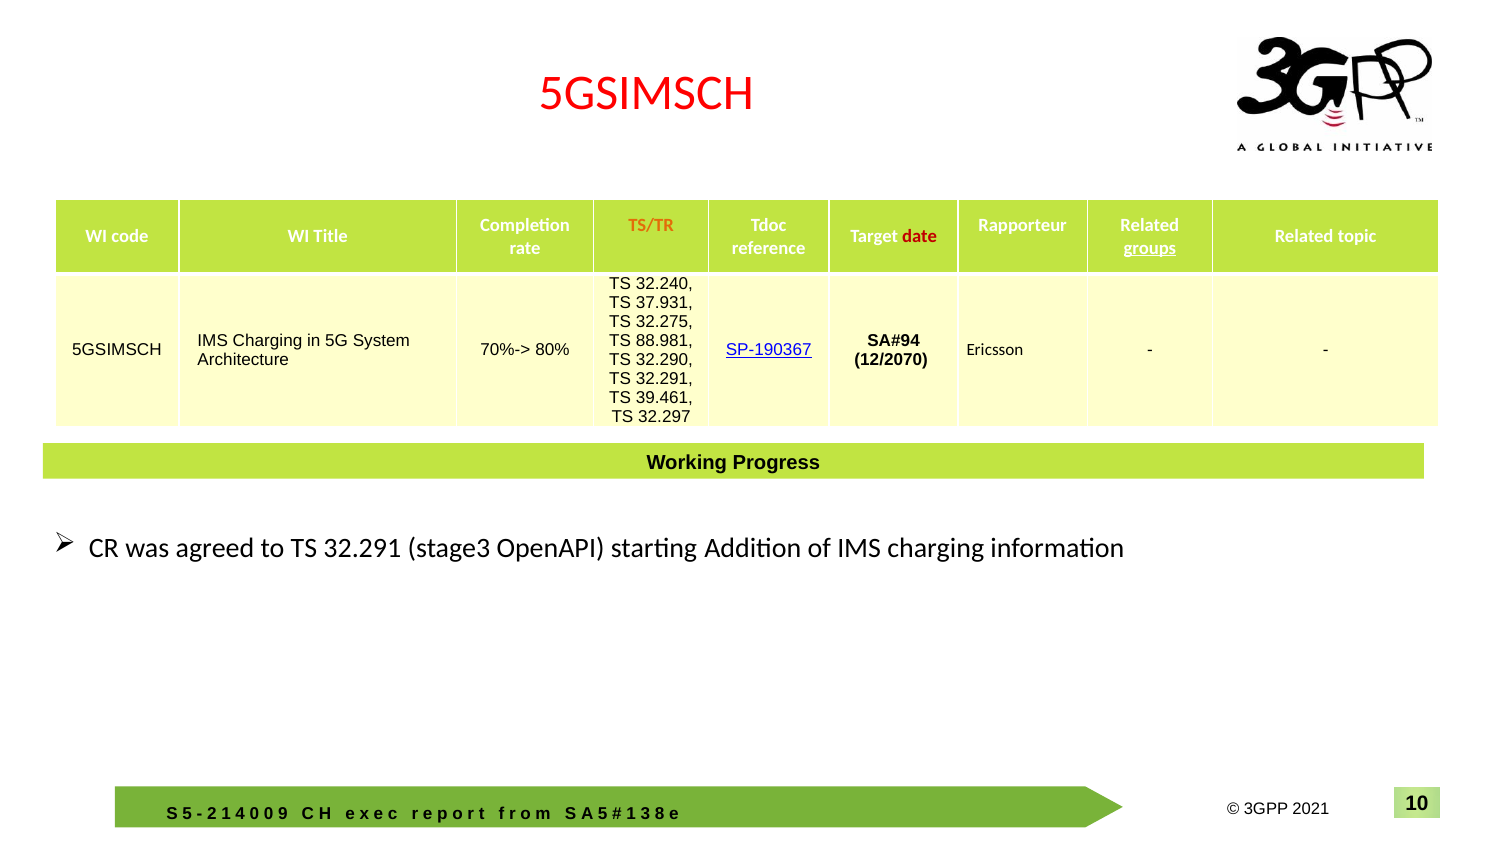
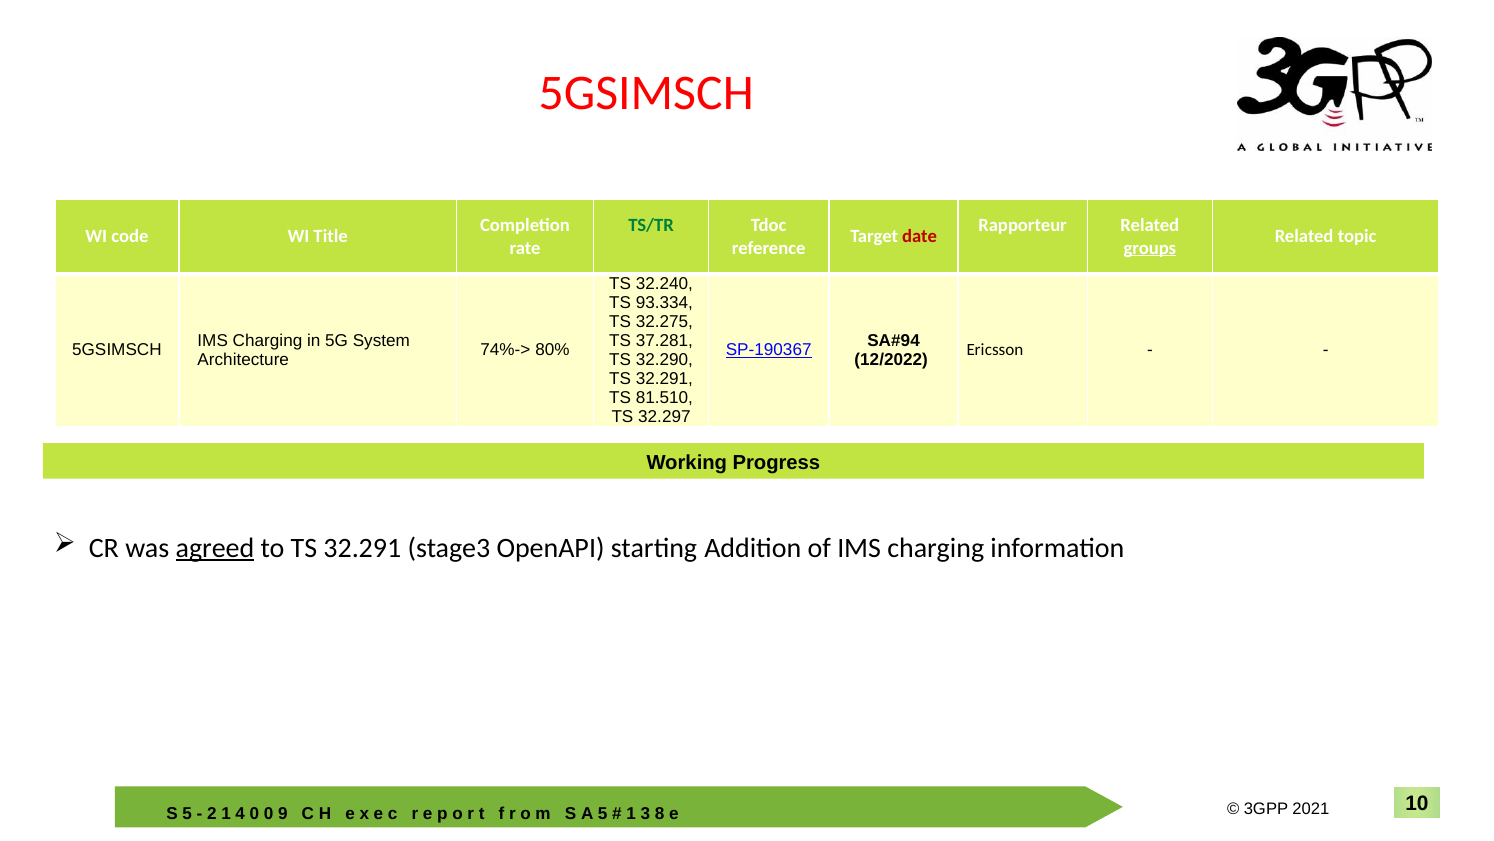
TS/TR colour: orange -> green (651, 225)
37.931: 37.931 -> 93.334 (664, 302)
88.981: 88.981 -> 37.281 (664, 340)
70%->: 70%-> -> 74%-> (505, 350)
12/2070: 12/2070 -> 12/2022 (891, 359)
39.461: 39.461 -> 81.510 (664, 398)
agreed underline: none -> present (215, 548)
